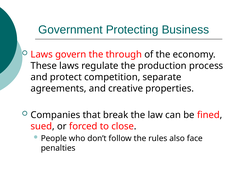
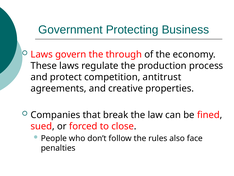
separate: separate -> antitrust (162, 77)
